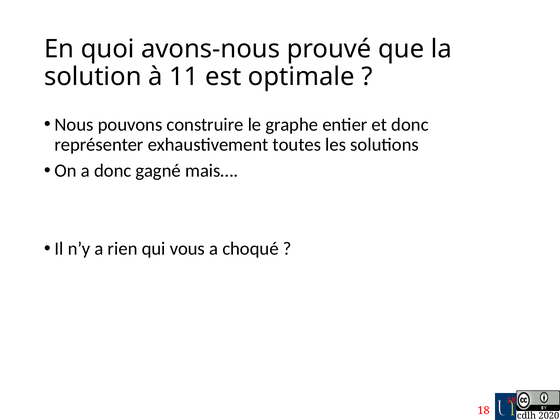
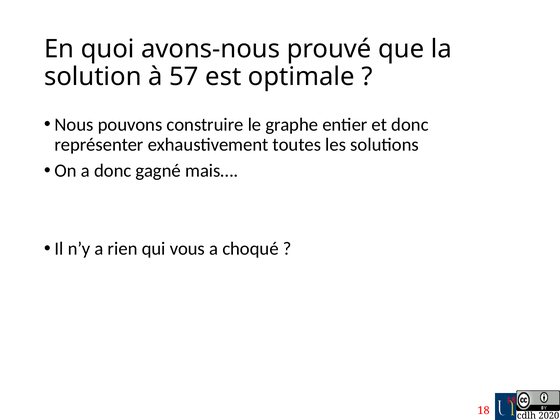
11: 11 -> 57 (184, 77)
